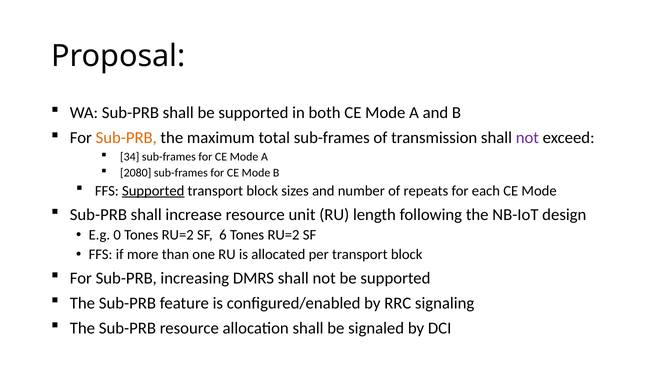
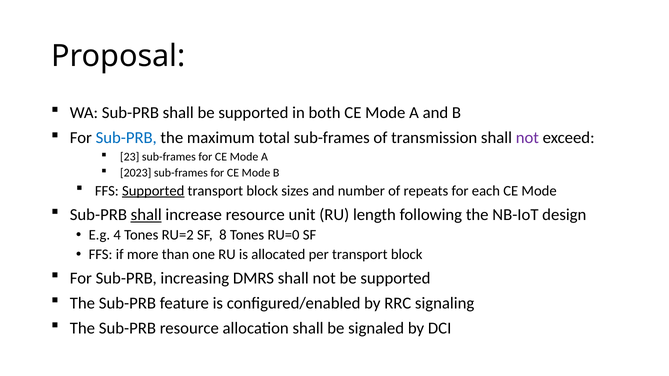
Sub-PRB colour: orange -> blue (126, 138)
34: 34 -> 23 (130, 157)
2080: 2080 -> 2023 (136, 173)
shall underline: none -> present (146, 215)
0: 0 -> 4 (117, 235)
6: 6 -> 8 (223, 235)
RU=2: RU=2 -> RU=0 (284, 235)
